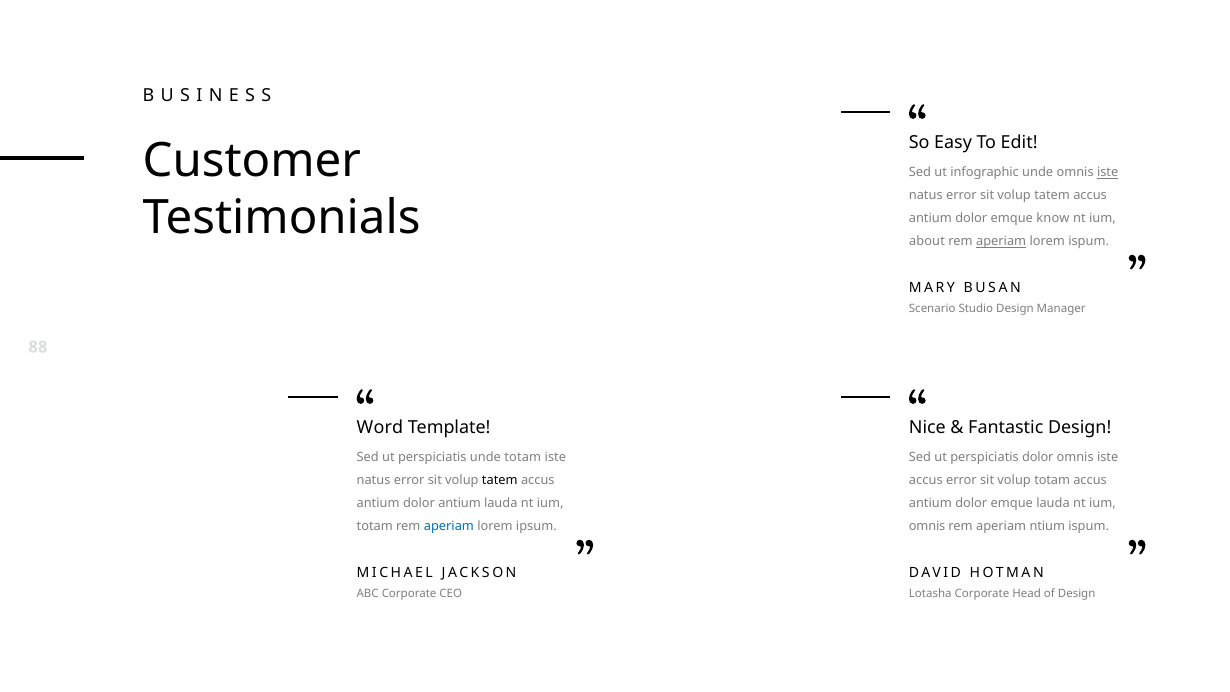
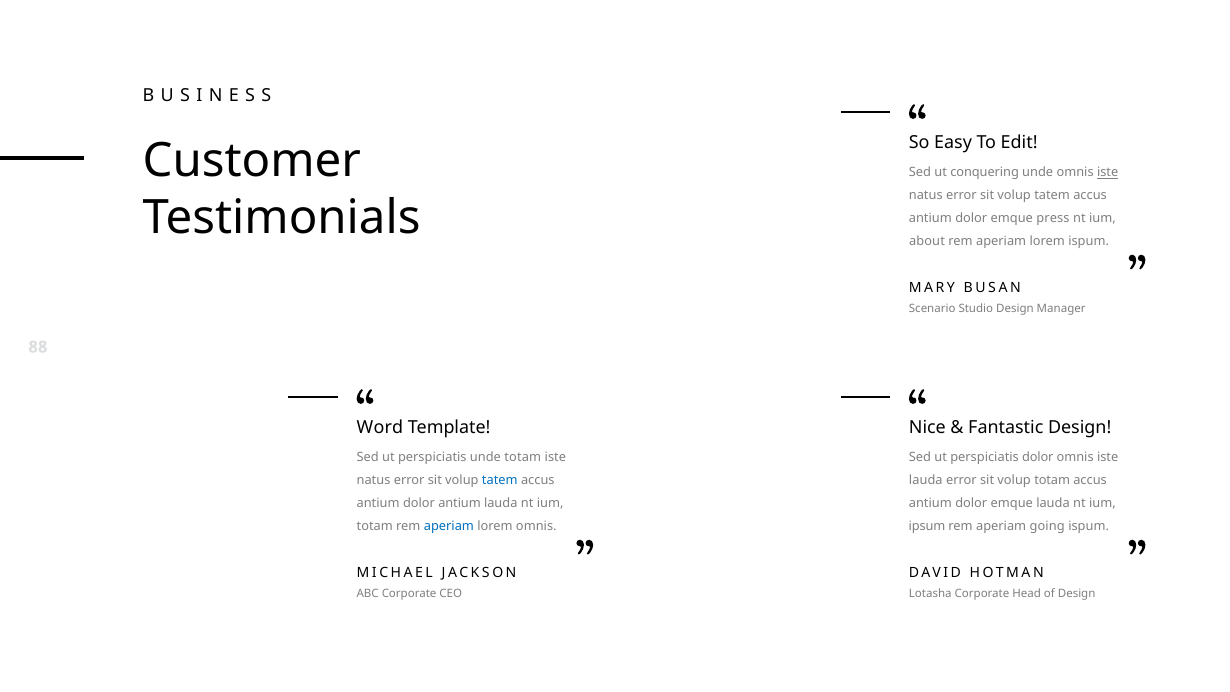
infographic: infographic -> conquering (985, 173)
know: know -> press (1053, 219)
aperiam underline: present -> none (1001, 242)
tatem colour: black -> blue (500, 481)
accus: accus -> lauda (926, 481)
lorem ipsum: ipsum -> omnis (536, 527)
omnis: omnis -> ipsum (927, 527)
ntium: ntium -> going (1047, 527)
